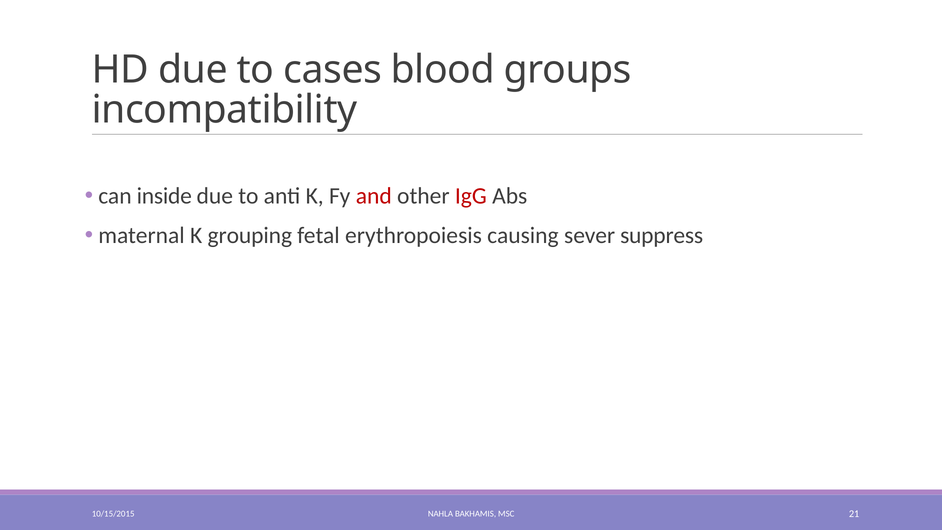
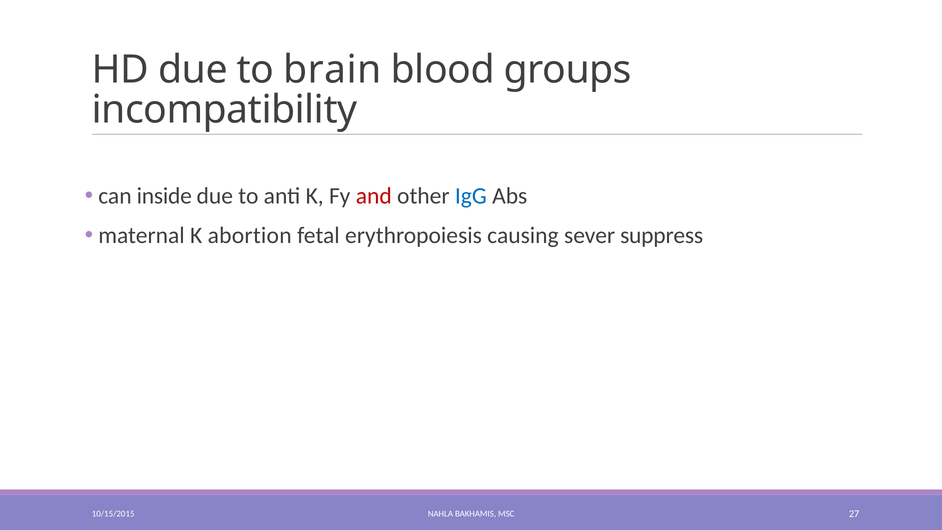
cases: cases -> brain (332, 70)
IgG colour: red -> blue (471, 196)
grouping: grouping -> abortion (250, 235)
21: 21 -> 27 (854, 514)
